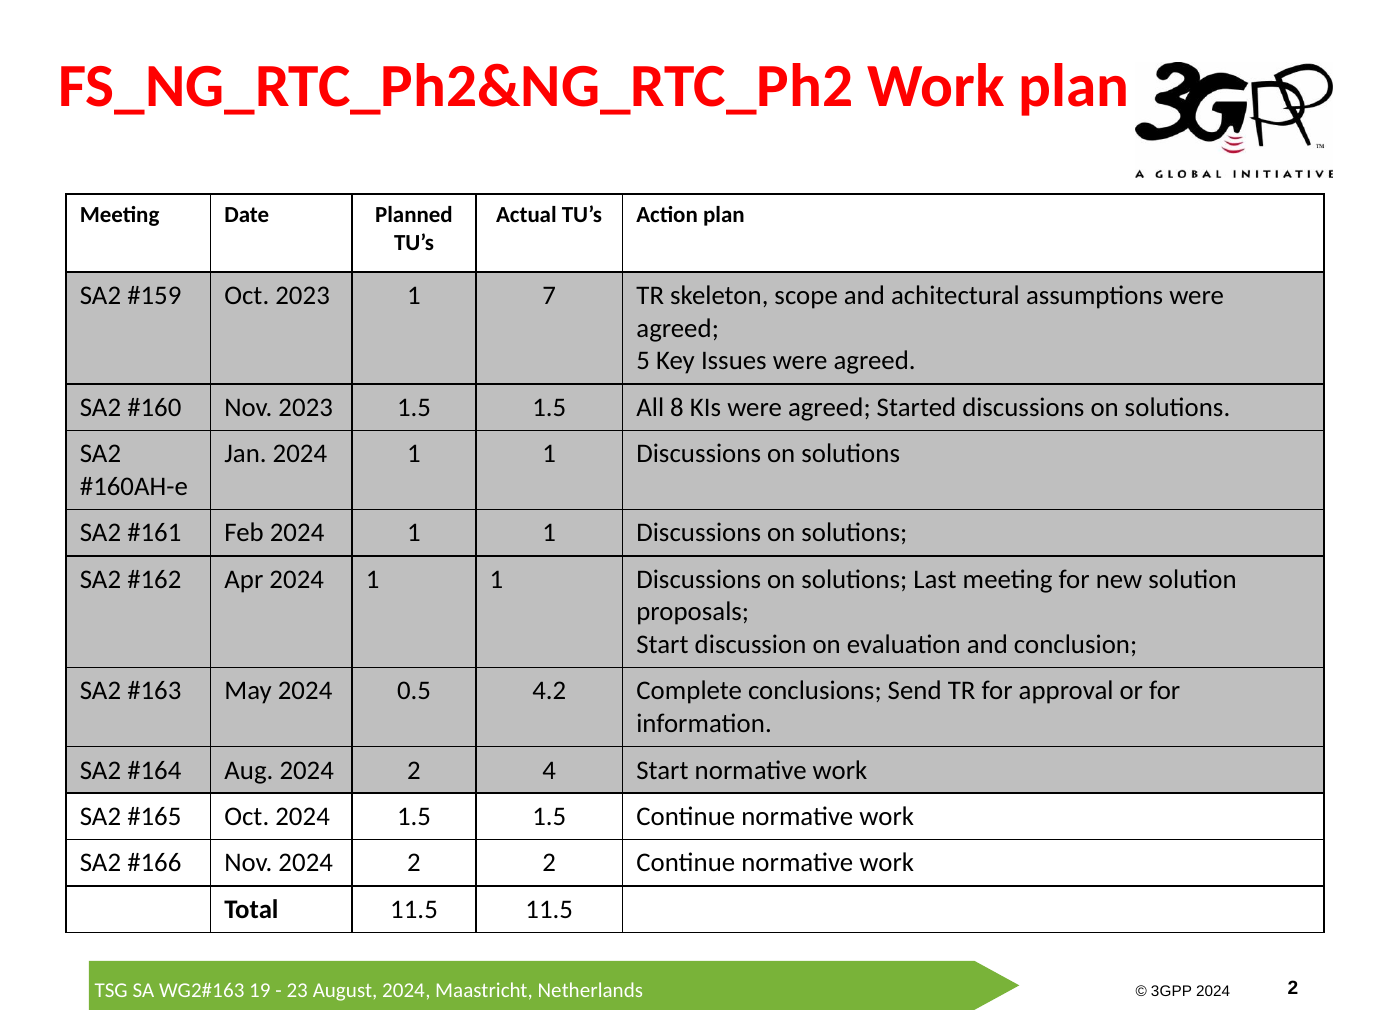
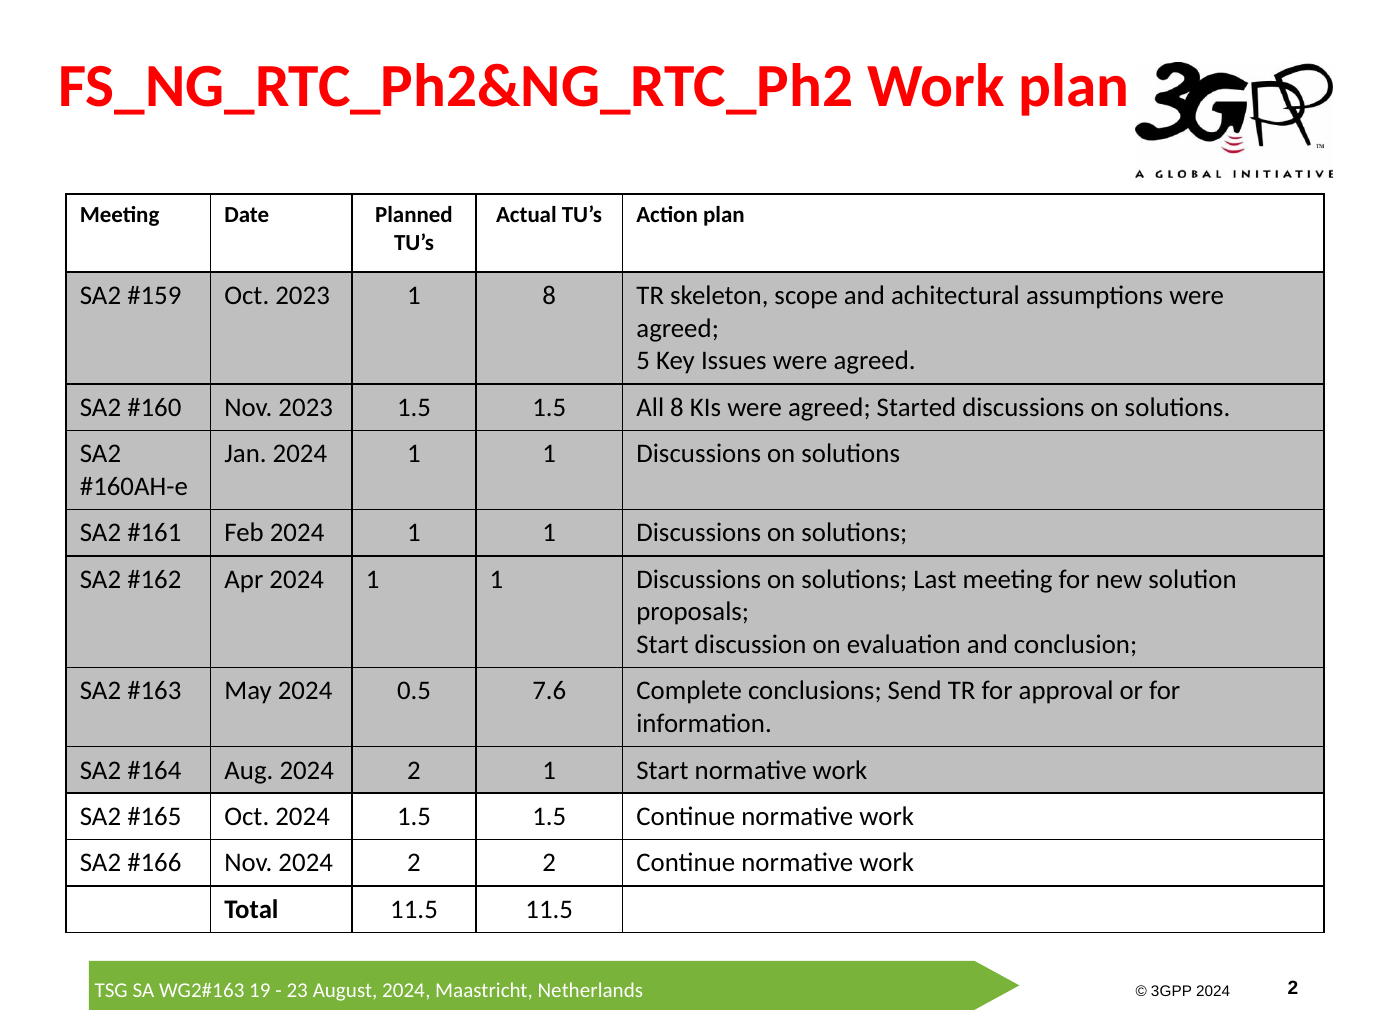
1 7: 7 -> 8 (549, 296)
4.2: 4.2 -> 7.6 (549, 691)
2 4: 4 -> 1 (549, 770)
